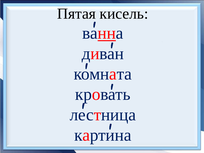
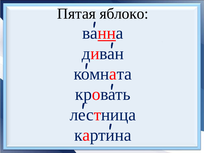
кисель: кисель -> яблоко (124, 14)
